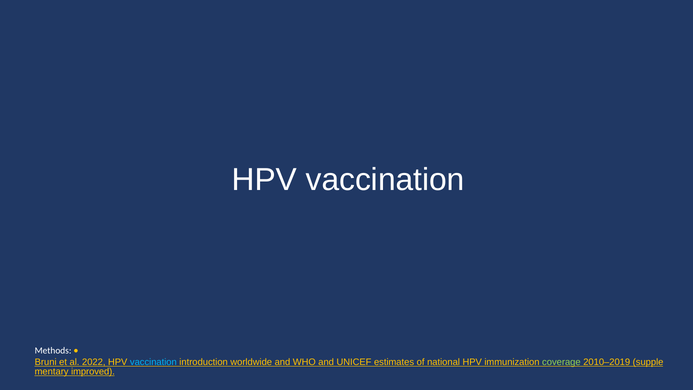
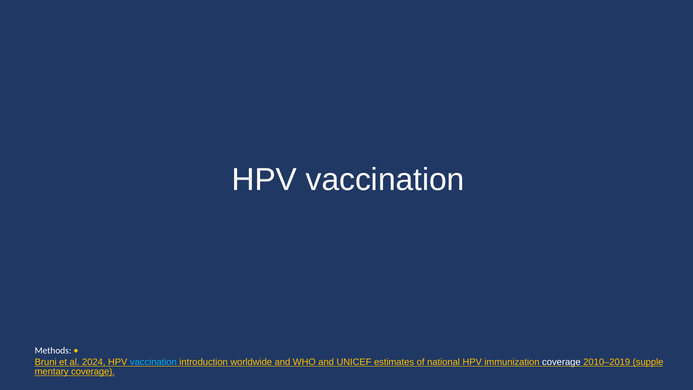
2022: 2022 -> 2024 (94, 362)
coverage colour: light green -> white (561, 362)
improved: improved -> coverage (93, 371)
